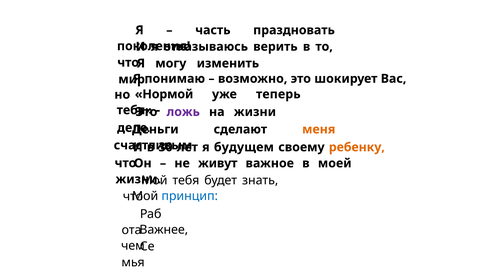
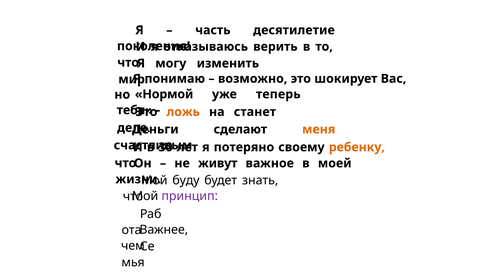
праздновать: праздновать -> десятилетие (294, 30)
ложь colour: purple -> orange (183, 112)
на жизни: жизни -> станет (255, 112)
будущем: будущем -> потеряно (244, 147)
тебя: тебя -> буду (186, 180)
принцип colour: blue -> purple (190, 196)
